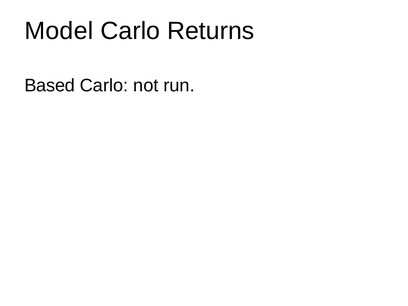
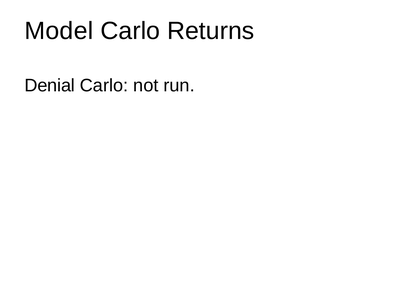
Based: Based -> Denial (50, 86)
